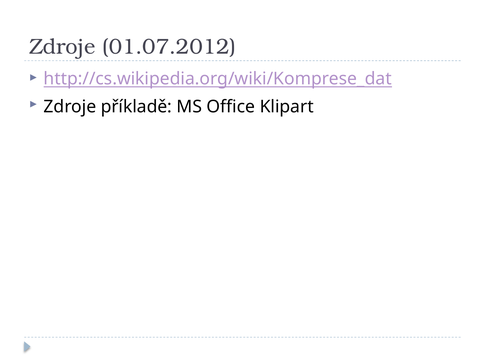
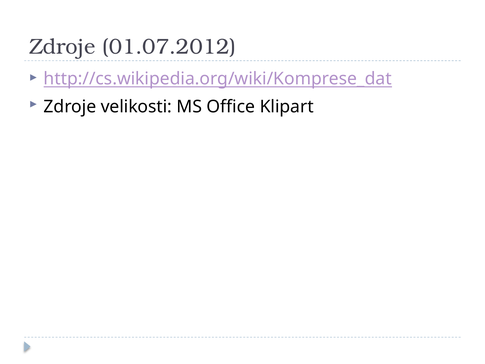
příkladě: příkladě -> velikosti (136, 107)
